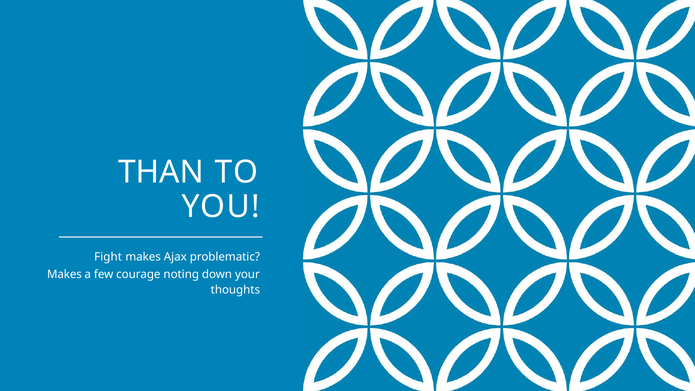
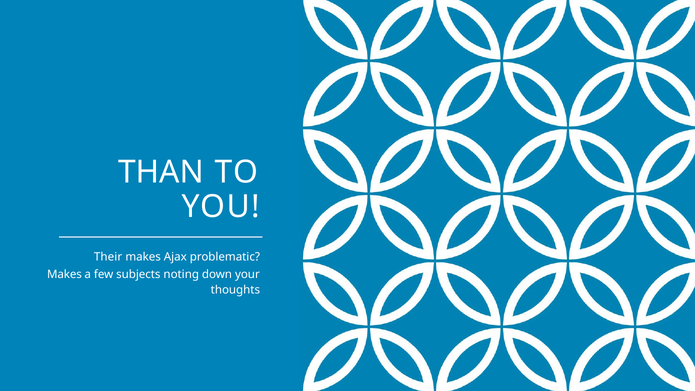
Fight: Fight -> Their (108, 257)
courage: courage -> subjects (138, 274)
